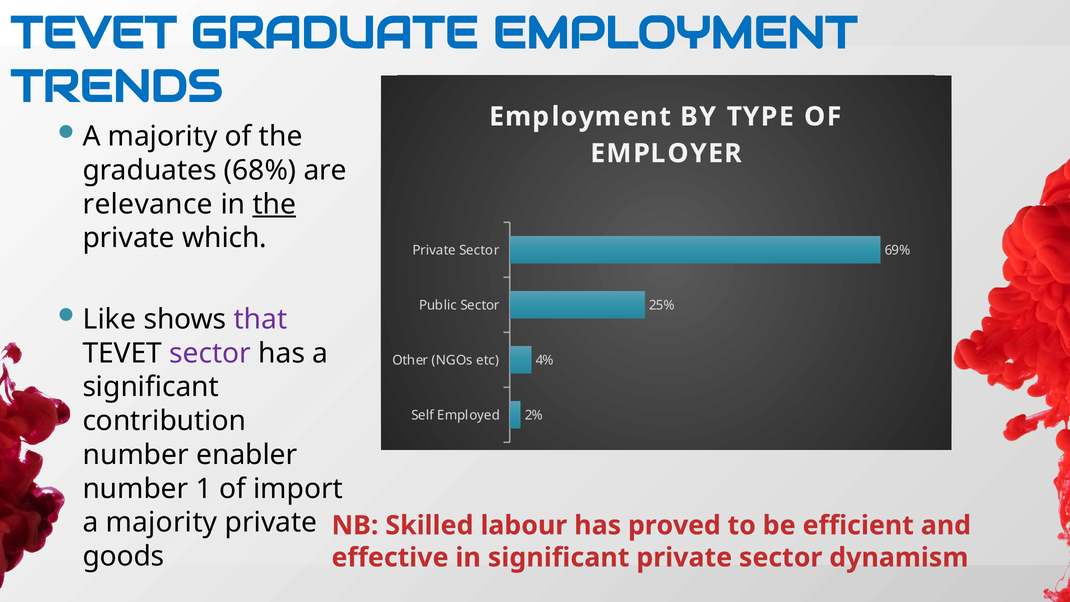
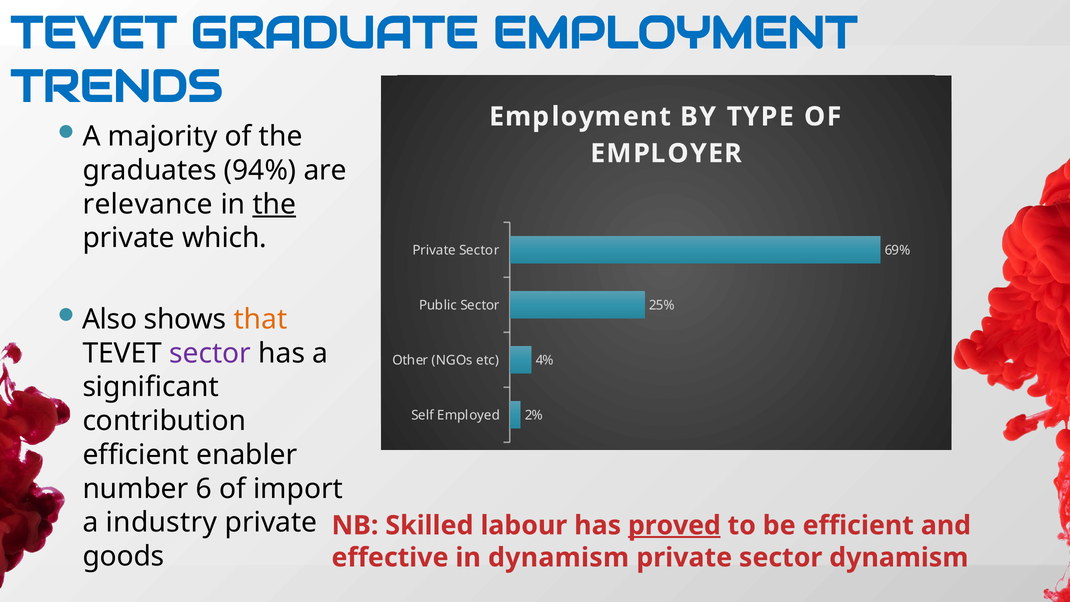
68%: 68% -> 94% (260, 170)
Like: Like -> Also (110, 319)
that colour: purple -> orange (261, 319)
number: number -> efficient (136, 455)
1: 1 -> 6 (204, 489)
majority: majority -> industry (161, 522)
proved underline: none -> present (674, 525)
in significant: significant -> dynamism (559, 557)
